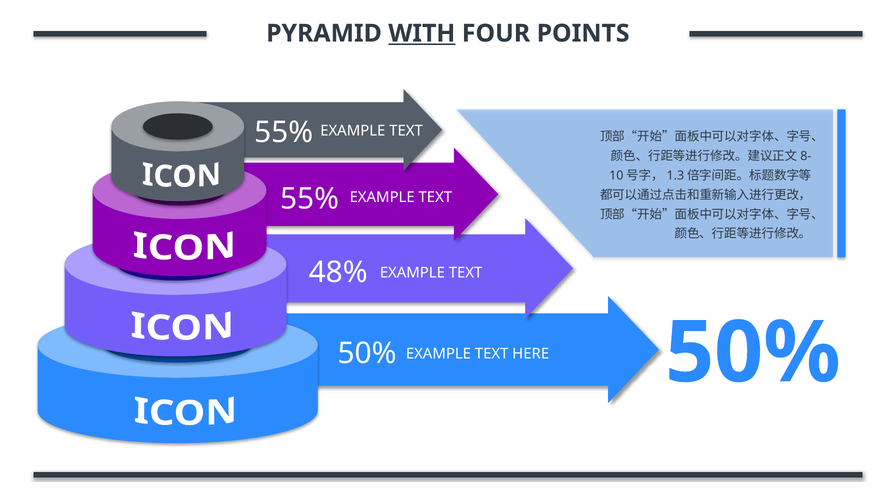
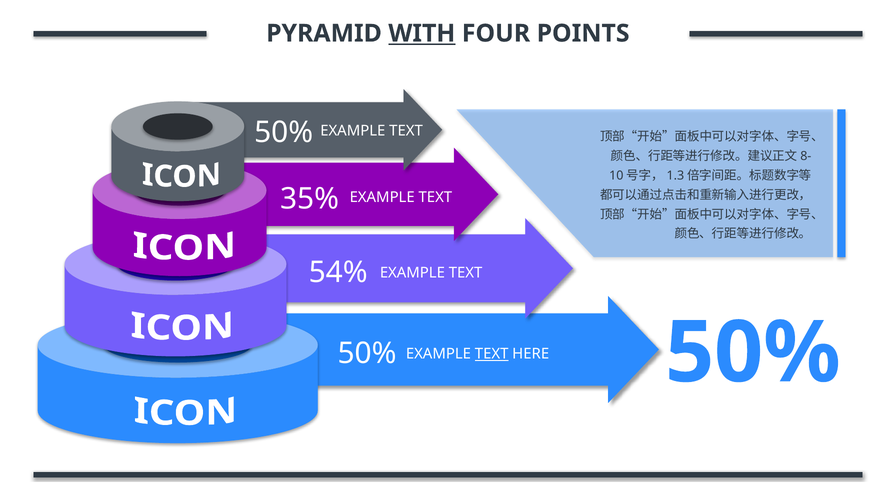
55%: 55% -> 50% (284, 132)
55%: 55% -> 35% (309, 199)
48%: 48% -> 54% (338, 272)
TEXT underline: none -> present (492, 354)
